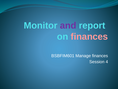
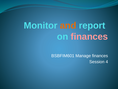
and colour: purple -> orange (68, 25)
